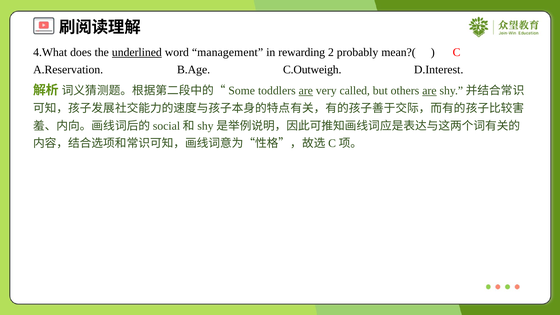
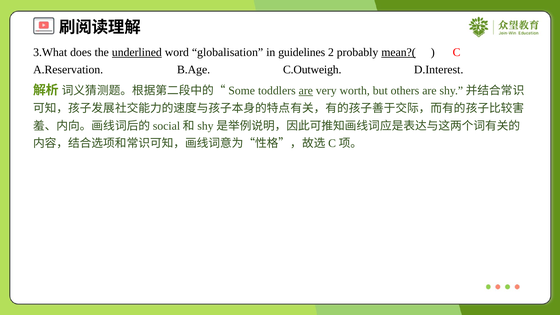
4.What: 4.What -> 3.What (50, 52)
management: management -> globalisation (228, 52)
rewarding: rewarding -> guidelines (302, 52)
mean?( underline: none -> present (399, 52)
called: called -> worth (355, 91)
are underline: present -> none (429, 91)
